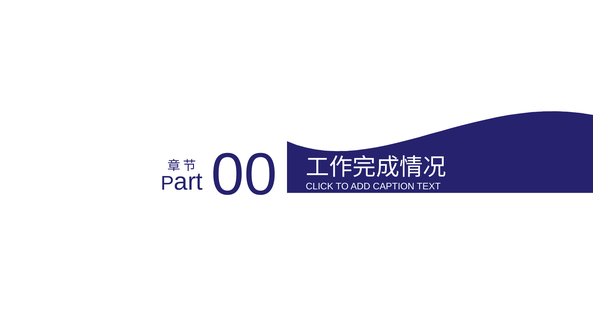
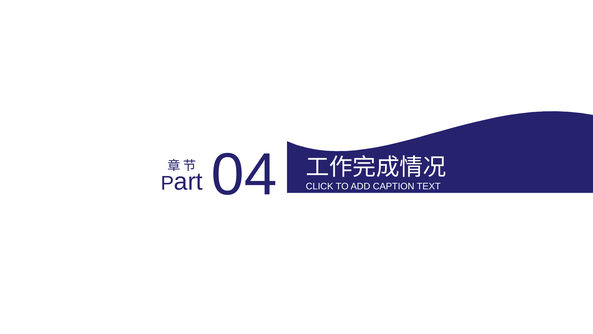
00: 00 -> 04 (244, 175)
